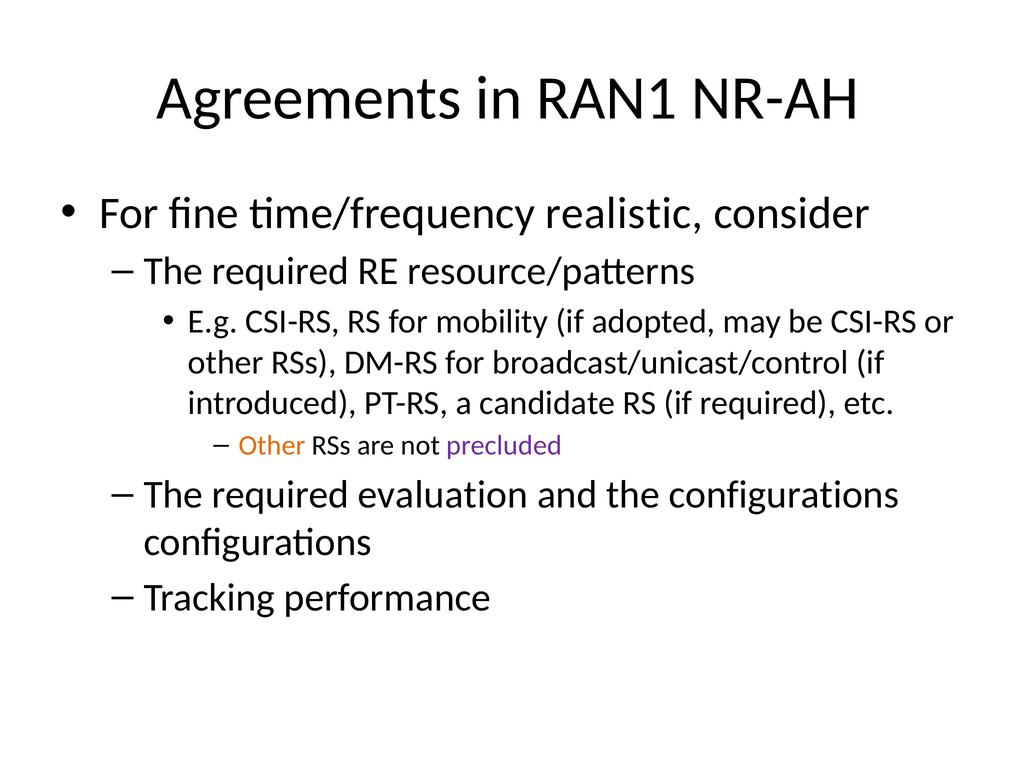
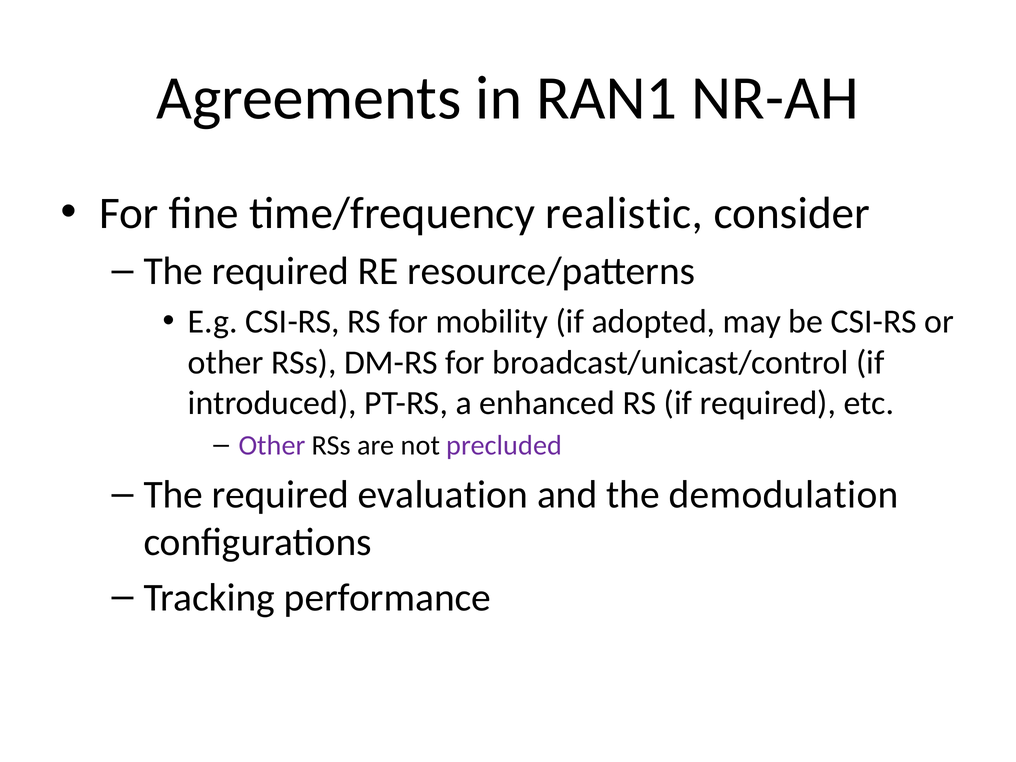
candidate: candidate -> enhanced (547, 403)
Other colour: orange -> purple (272, 446)
the configurations: configurations -> demodulation (784, 495)
